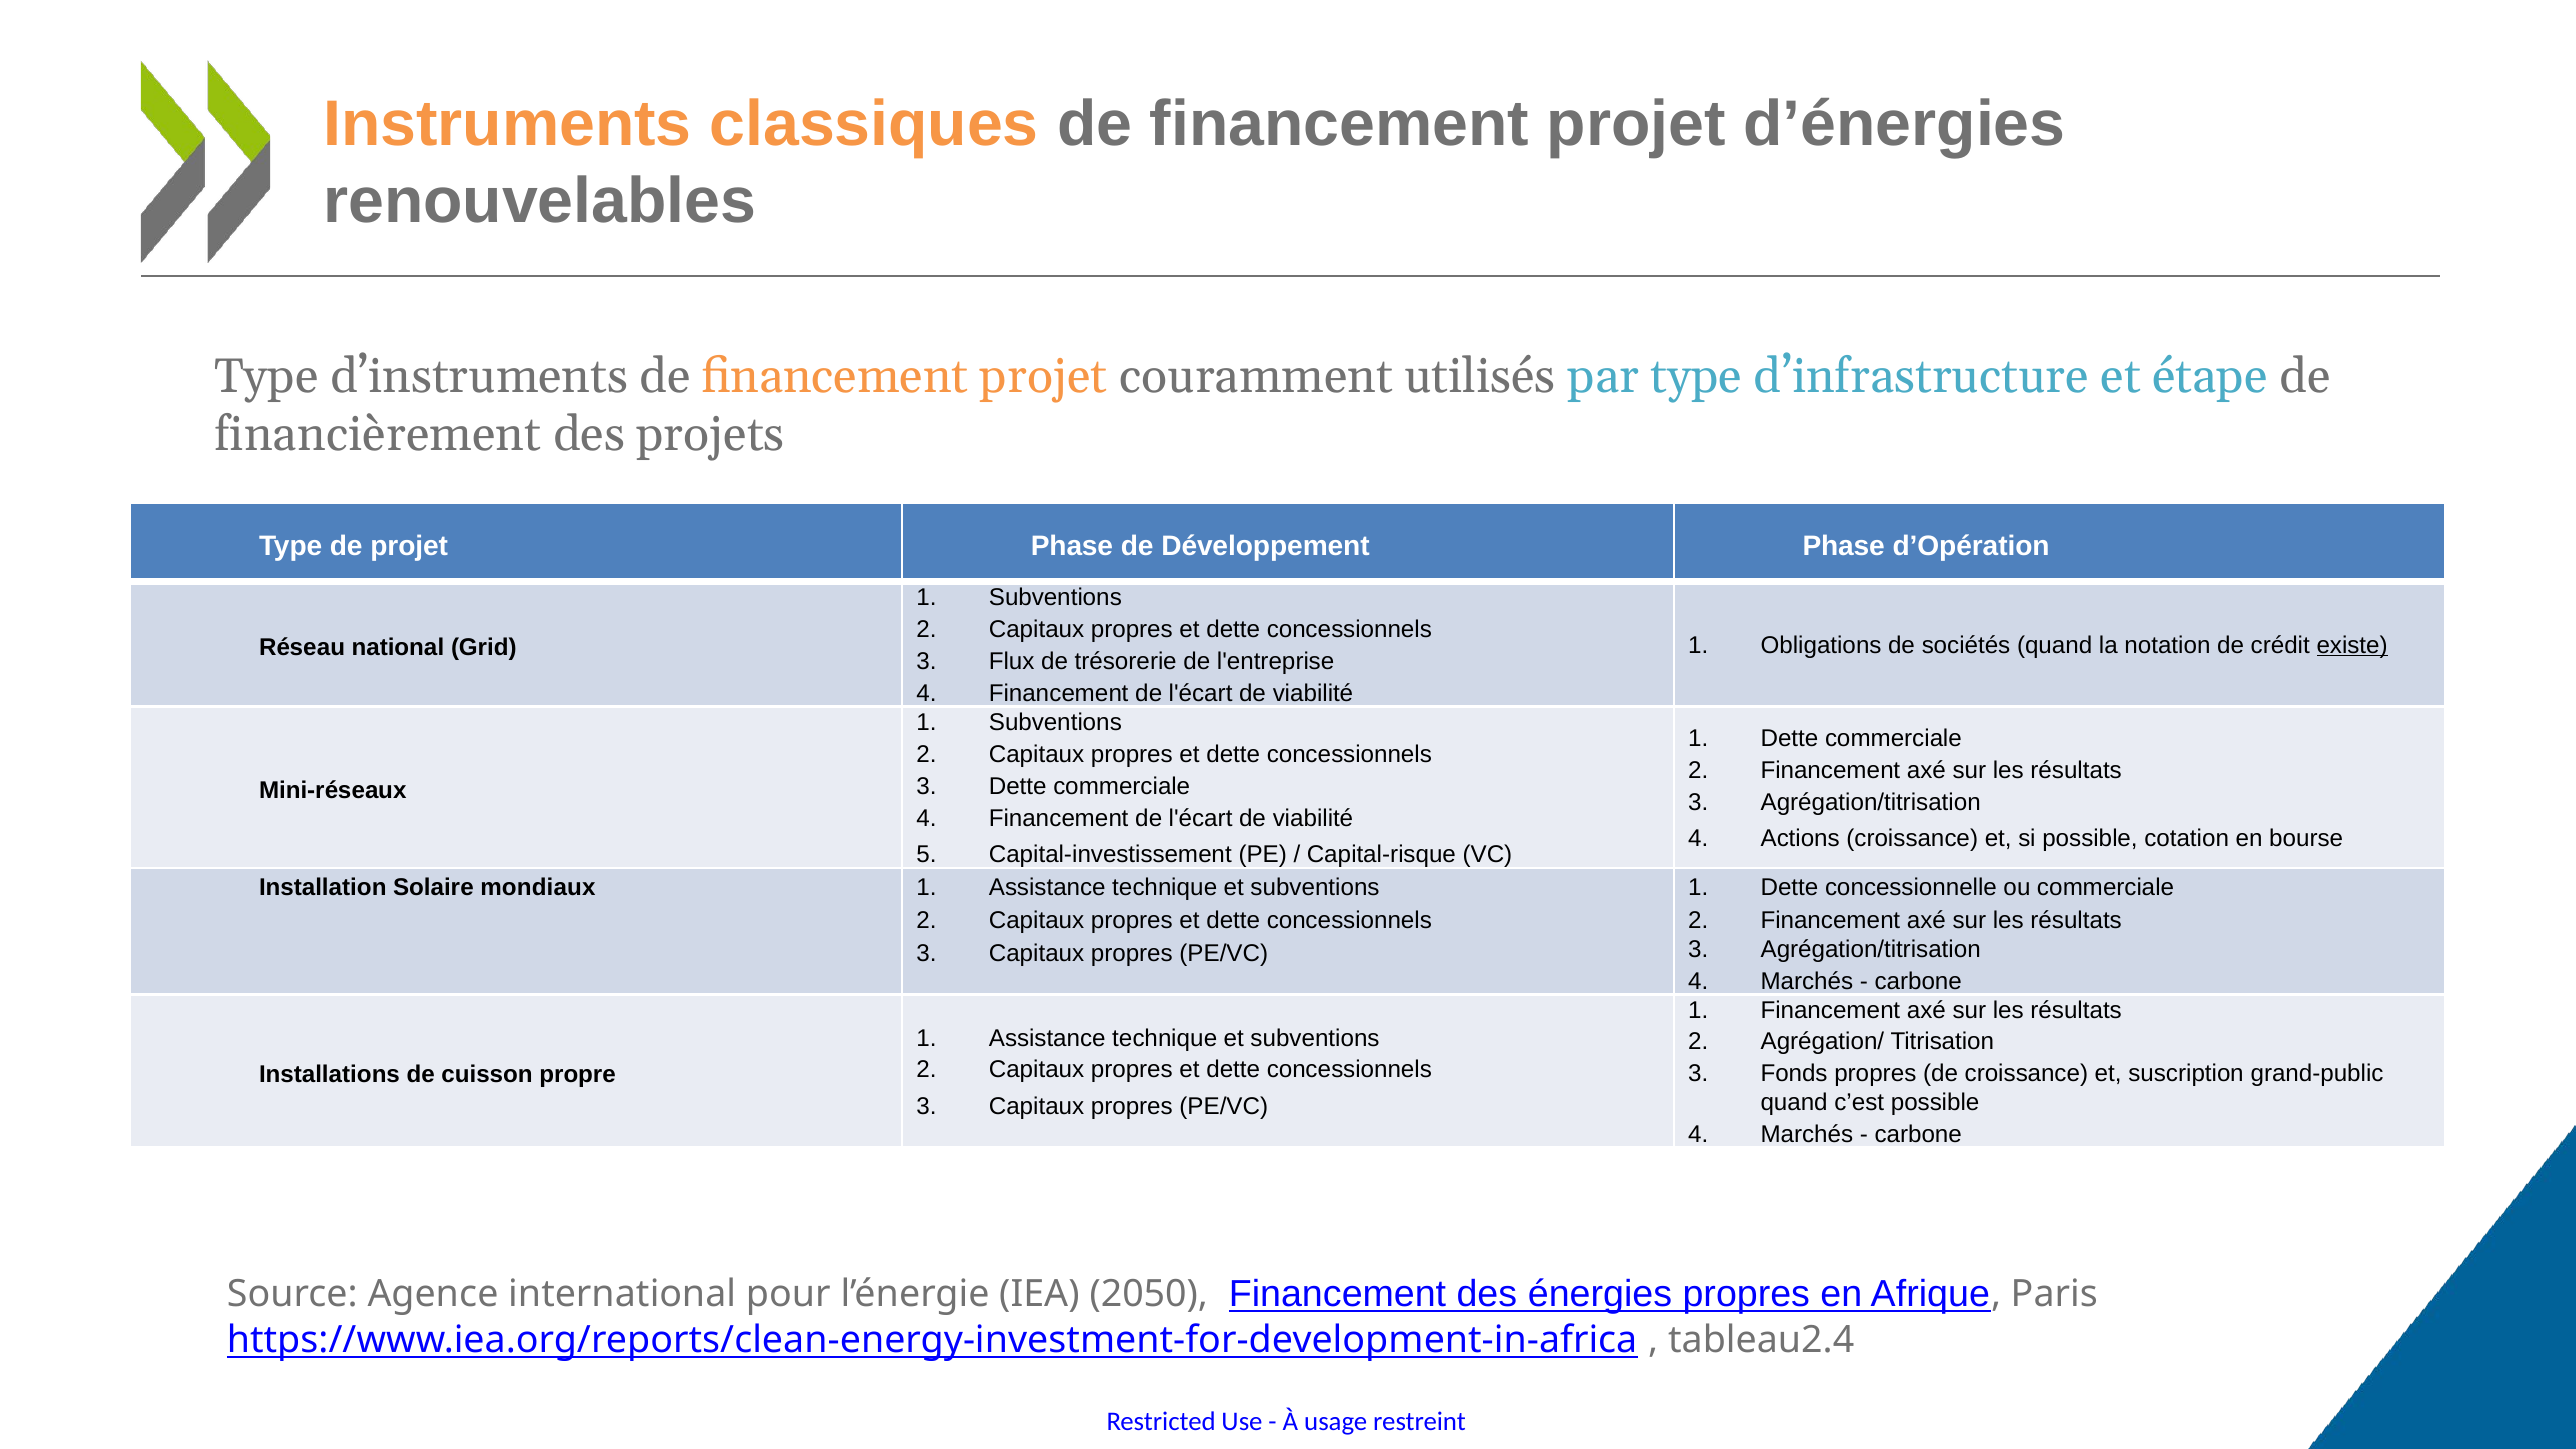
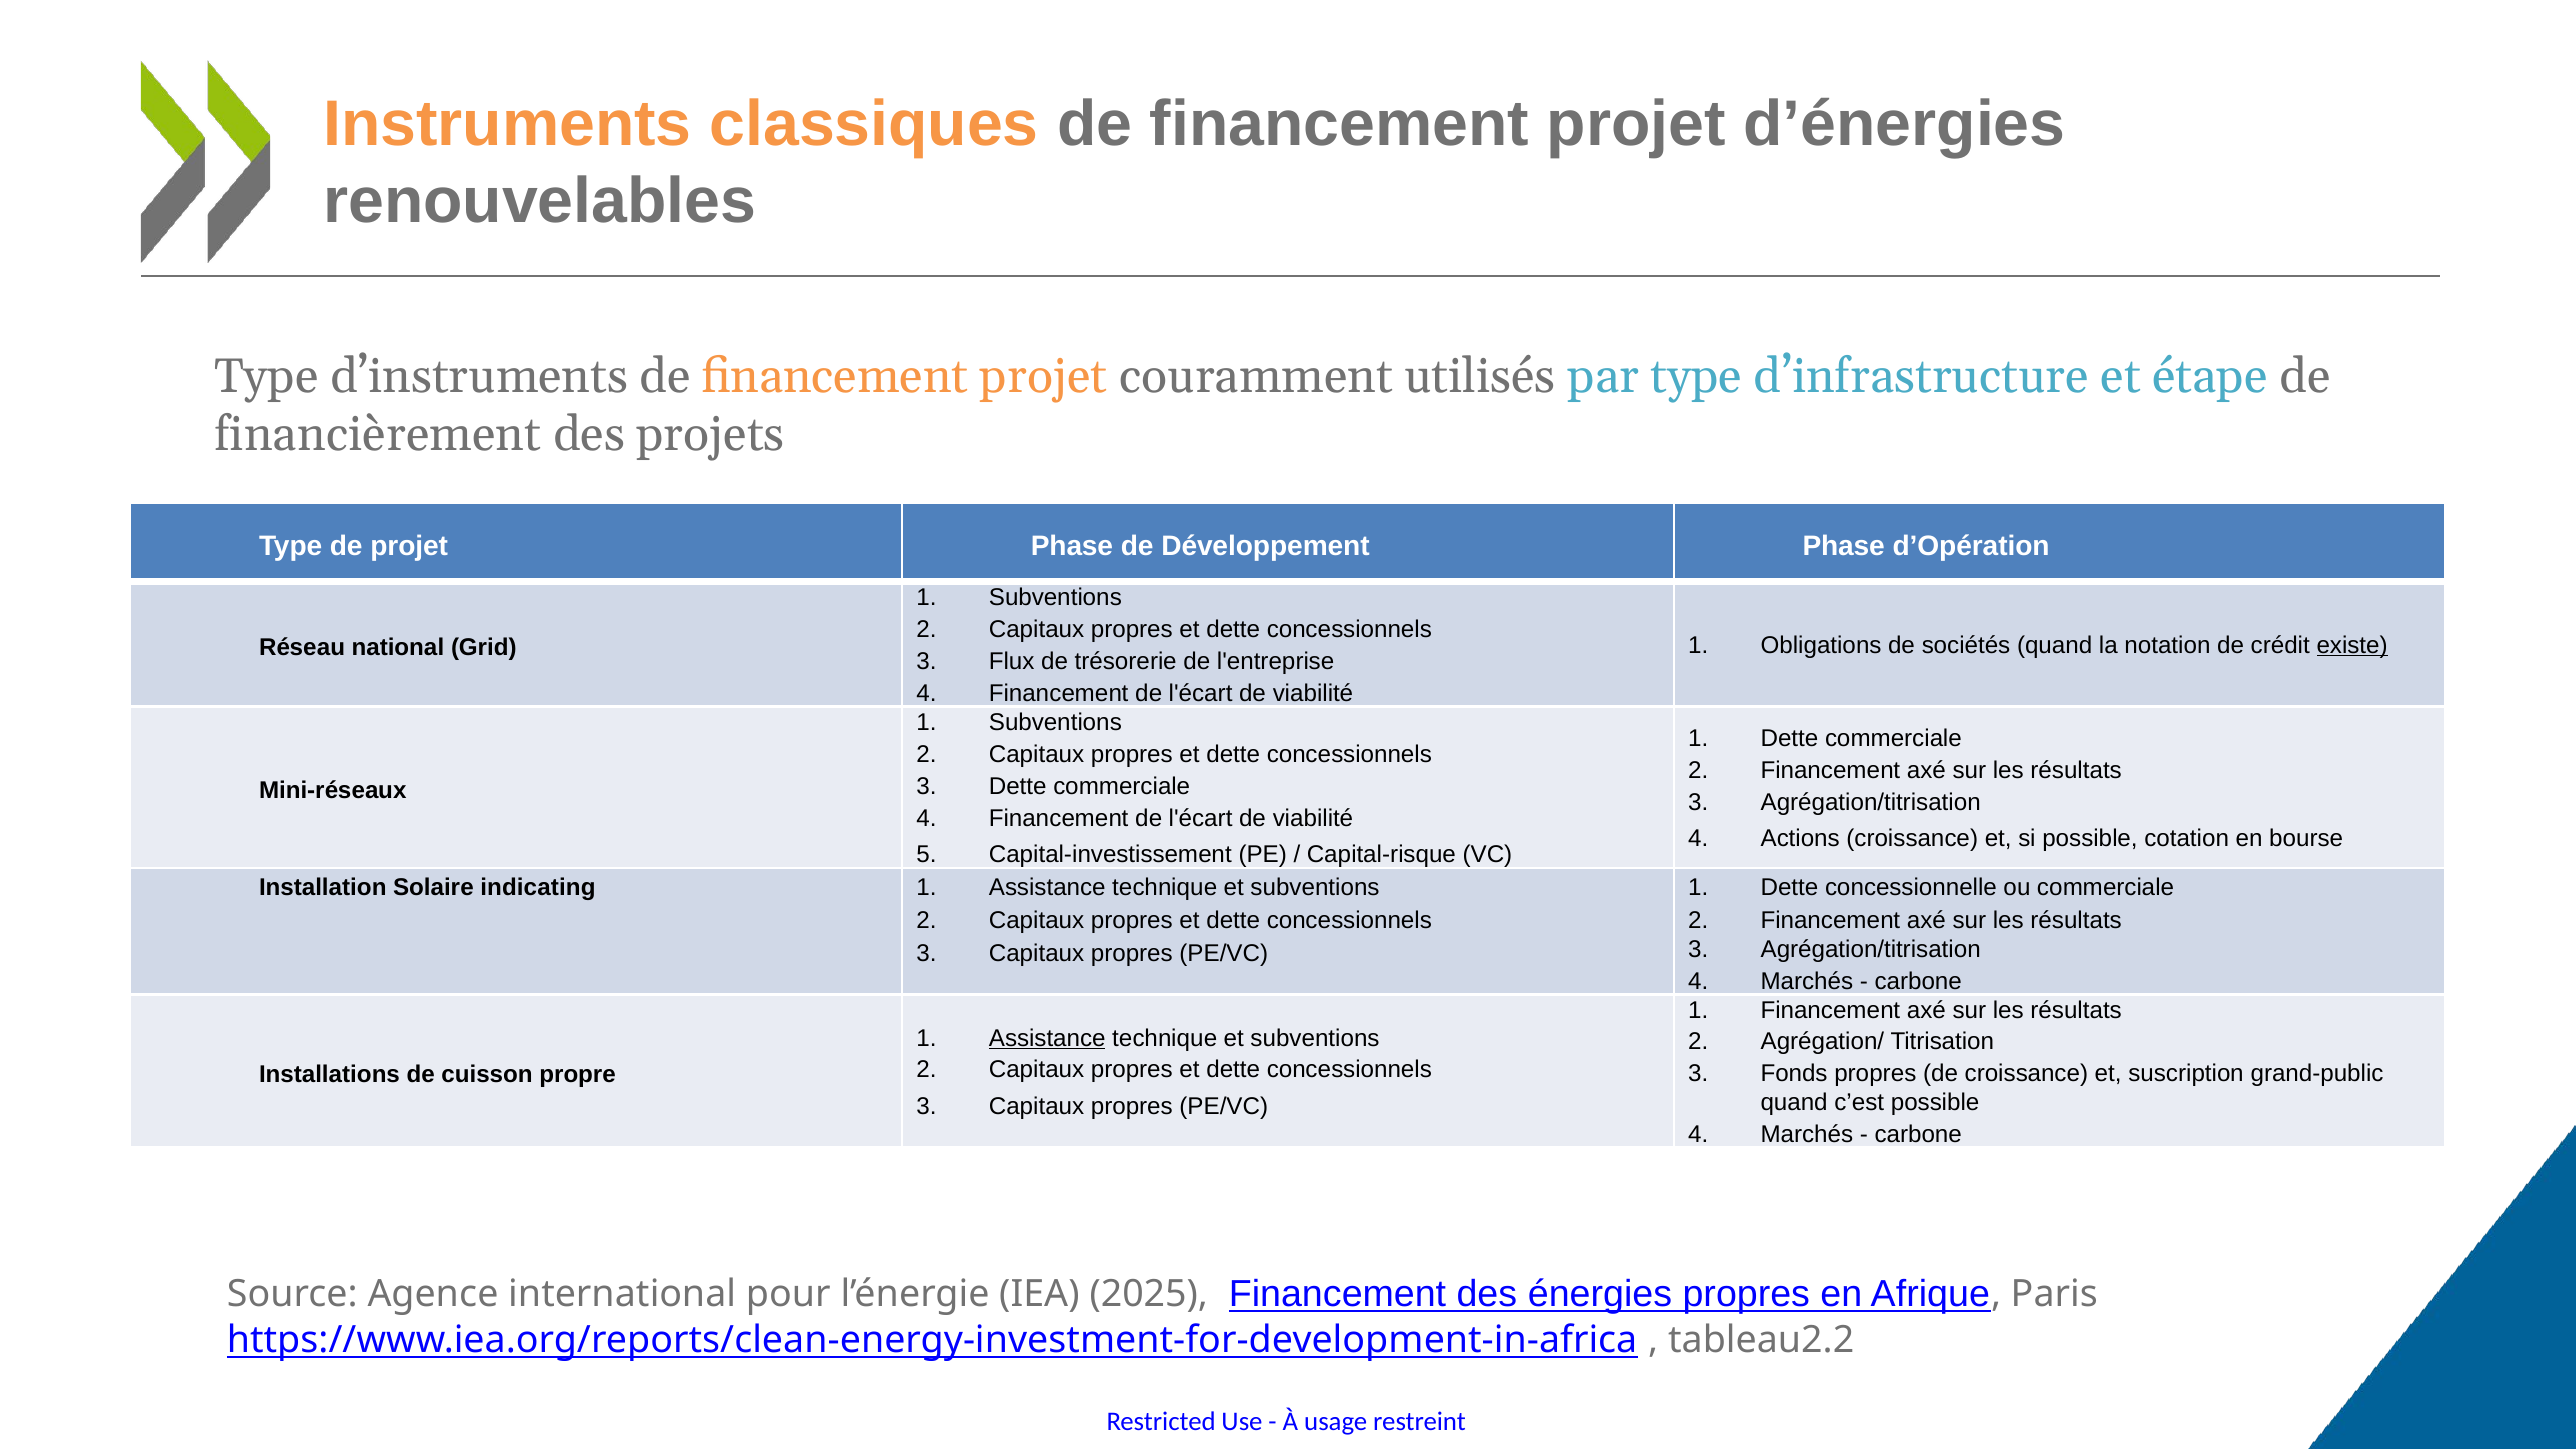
mondiaux: mondiaux -> indicating (538, 888)
Assistance underline: none -> present (1047, 1038)
2050: 2050 -> 2025 (1149, 1295)
tableau2.4: tableau2.4 -> tableau2.2 (1761, 1340)
